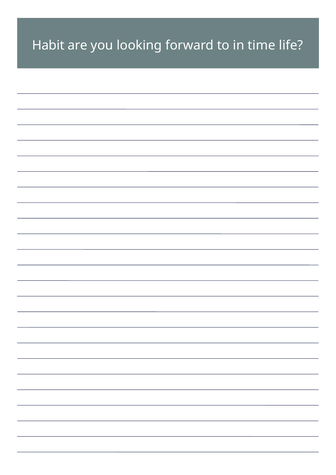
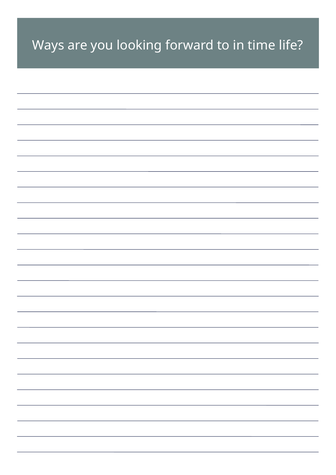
Habit: Habit -> Ways (48, 45)
